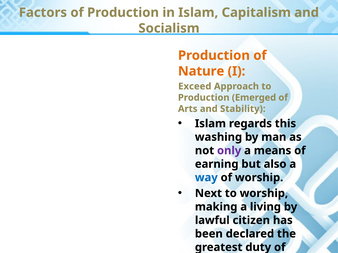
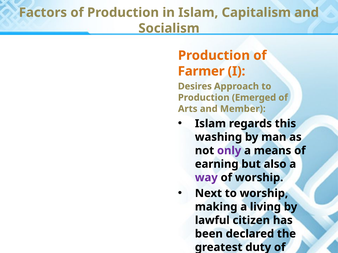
Nature: Nature -> Farmer (201, 71)
Exceed: Exceed -> Desires (195, 86)
Stability: Stability -> Member (243, 109)
way colour: blue -> purple (206, 178)
